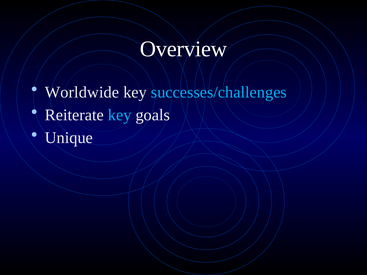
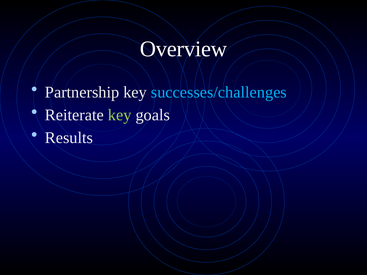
Worldwide: Worldwide -> Partnership (82, 92)
key colour: light blue -> light green (120, 115)
Unique: Unique -> Results (69, 138)
